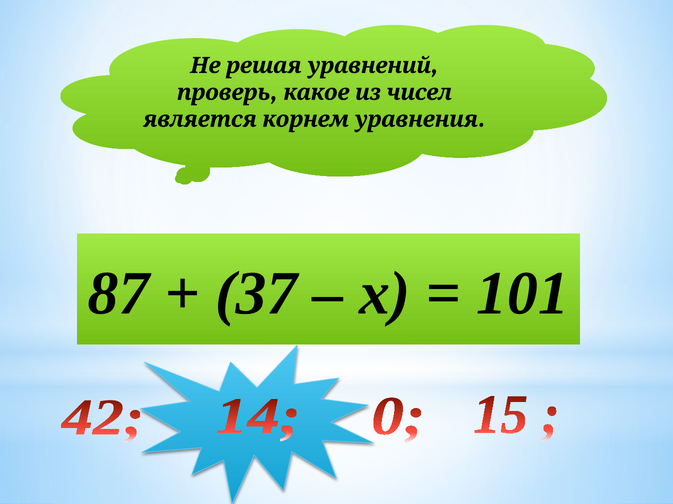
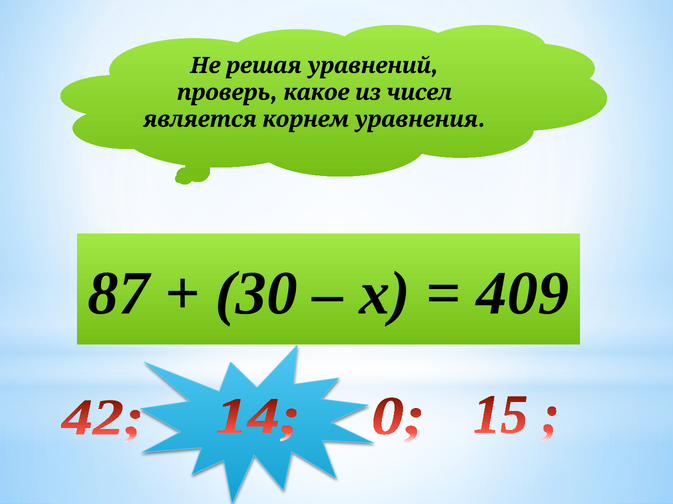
37: 37 -> 30 (256, 294)
101: 101 -> 409 (523, 294)
